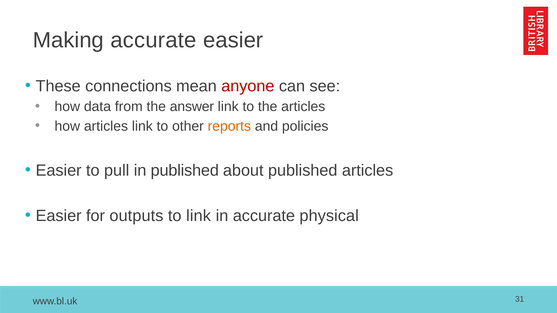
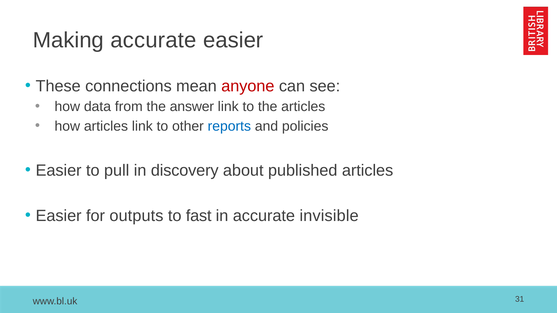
reports colour: orange -> blue (229, 126)
in published: published -> discovery (185, 171)
to link: link -> fast (199, 216)
physical: physical -> invisible (329, 216)
